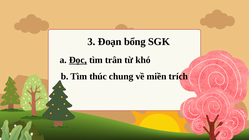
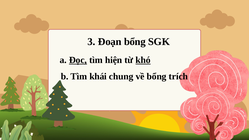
trân: trân -> hiện (114, 60)
khó underline: none -> present (143, 60)
thúc: thúc -> khái (98, 76)
về miền: miền -> bổng (157, 76)
